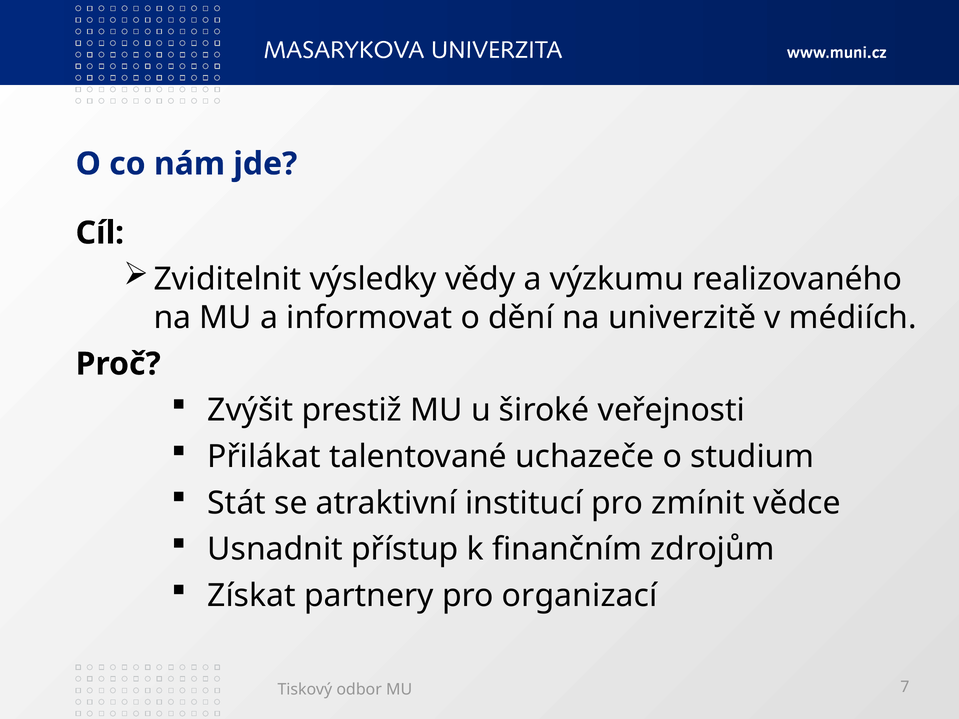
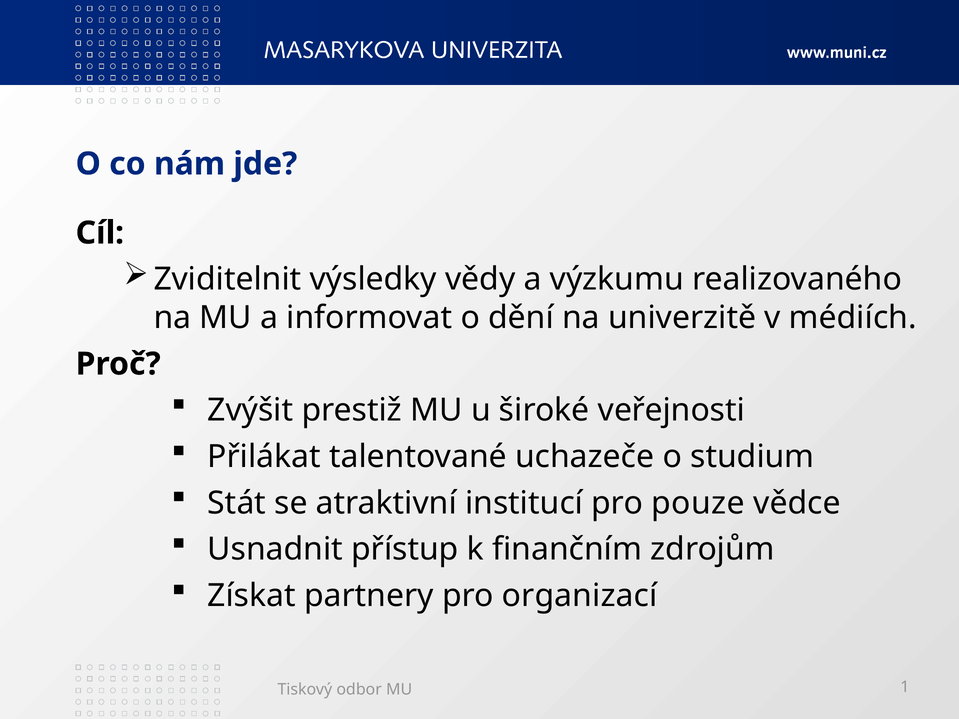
zmínit: zmínit -> pouze (698, 503)
7: 7 -> 1 (905, 687)
